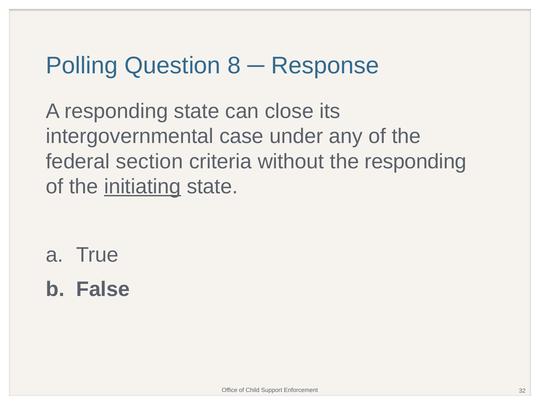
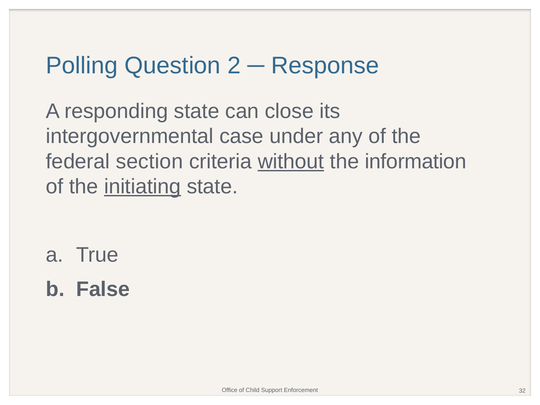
8: 8 -> 2 (234, 66)
without underline: none -> present (291, 162)
the responding: responding -> information (416, 162)
